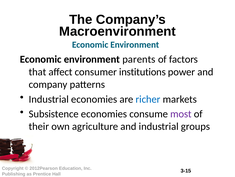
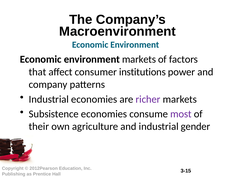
environment parents: parents -> markets (139, 59)
richer colour: blue -> purple (148, 99)
groups: groups -> gender (195, 126)
